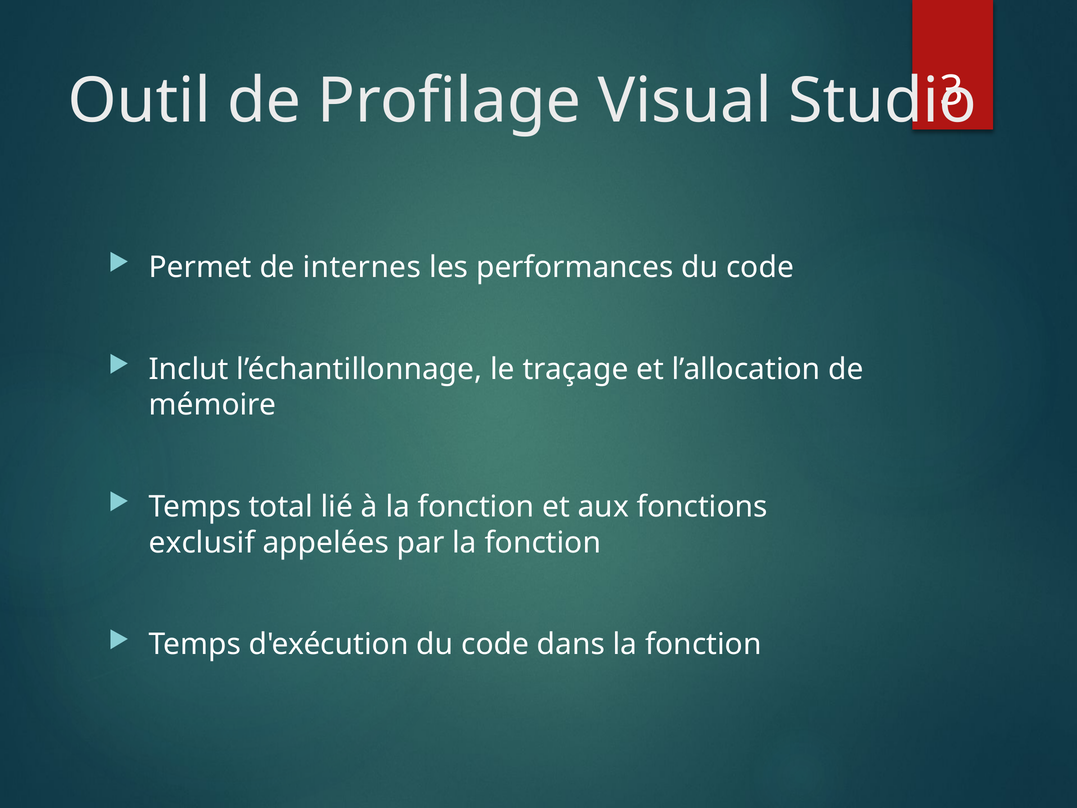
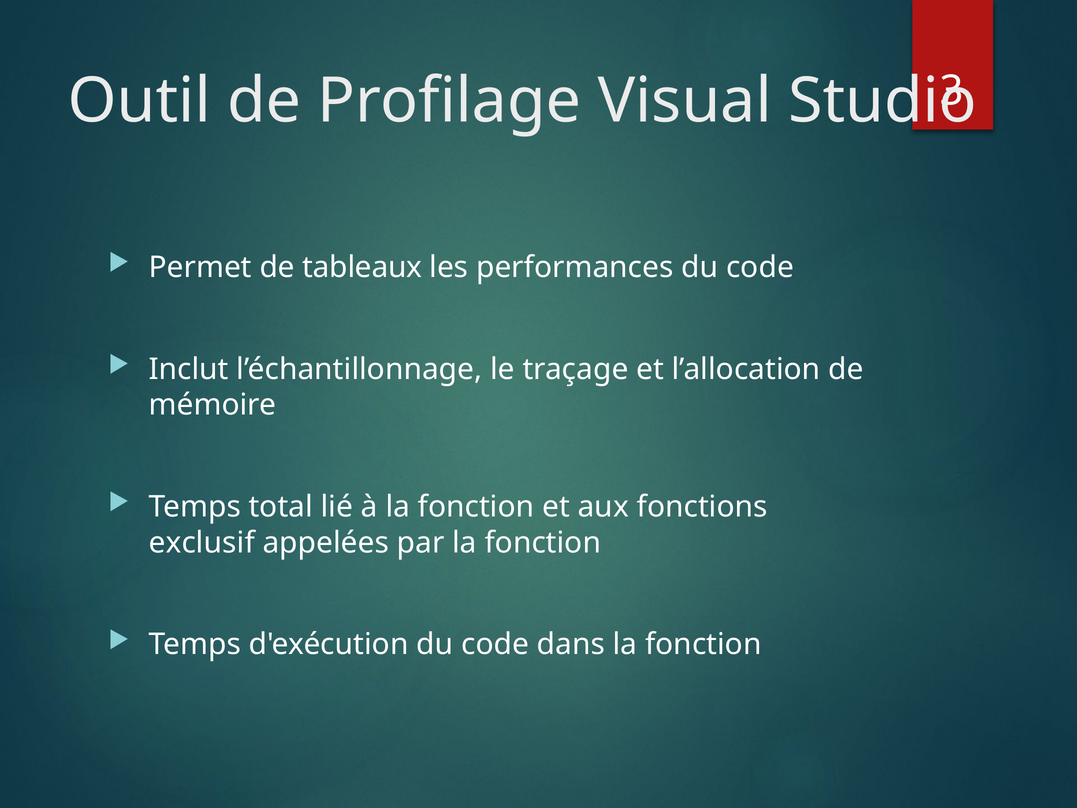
internes: internes -> tableaux (362, 267)
